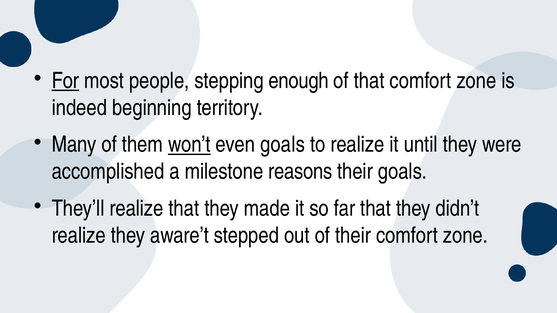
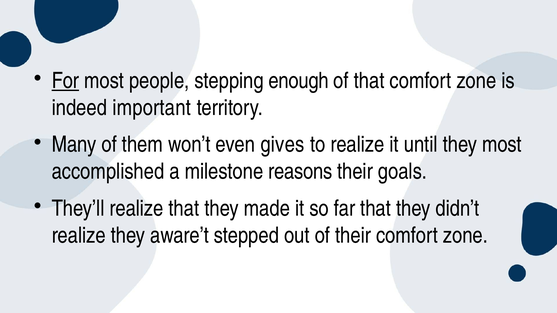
beginning: beginning -> important (152, 108)
won’t underline: present -> none (189, 145)
even goals: goals -> gives (282, 145)
they were: were -> most (502, 145)
